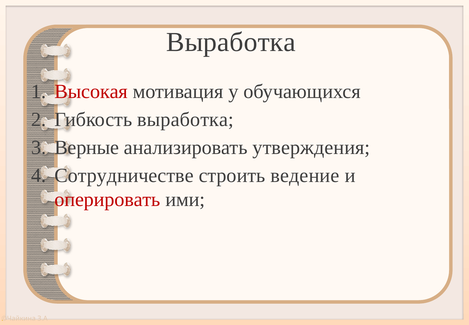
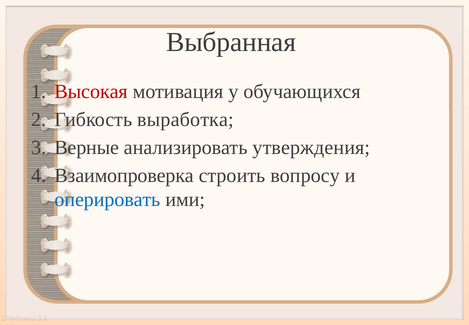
Выработка: Выработка -> Выбранная (231, 42)
Сотрудничестве: Сотрудничестве -> Взаимопроверка (124, 176)
ведение: ведение -> вопросу (305, 176)
оперировать colour: red -> blue (107, 200)
